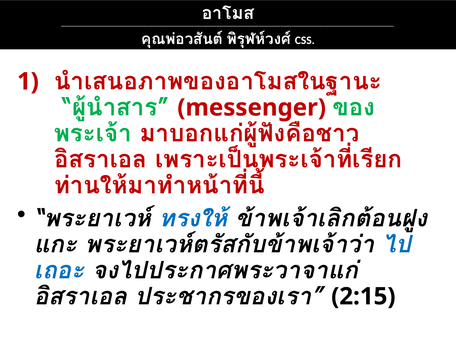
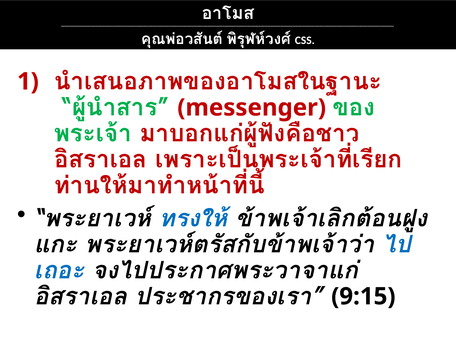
2:15: 2:15 -> 9:15 (363, 296)
